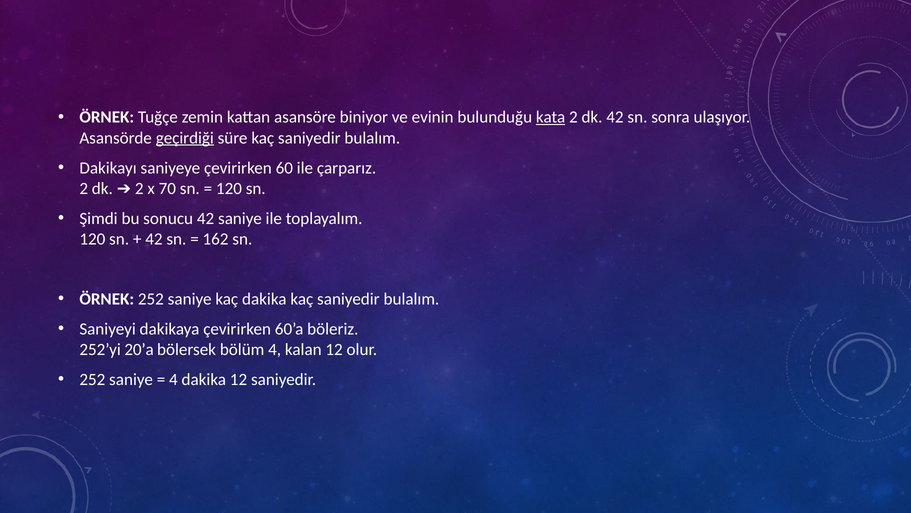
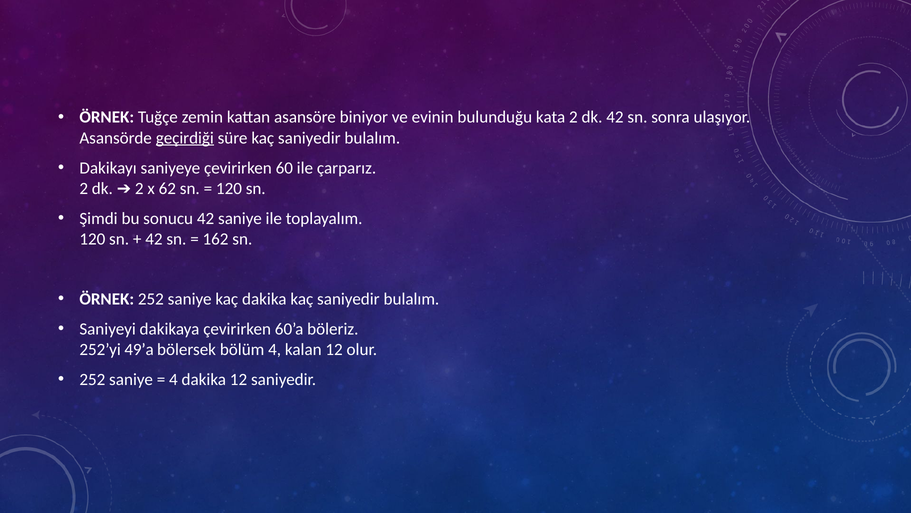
kata underline: present -> none (551, 117)
70: 70 -> 62 (167, 188)
20’a: 20’a -> 49’a (139, 349)
